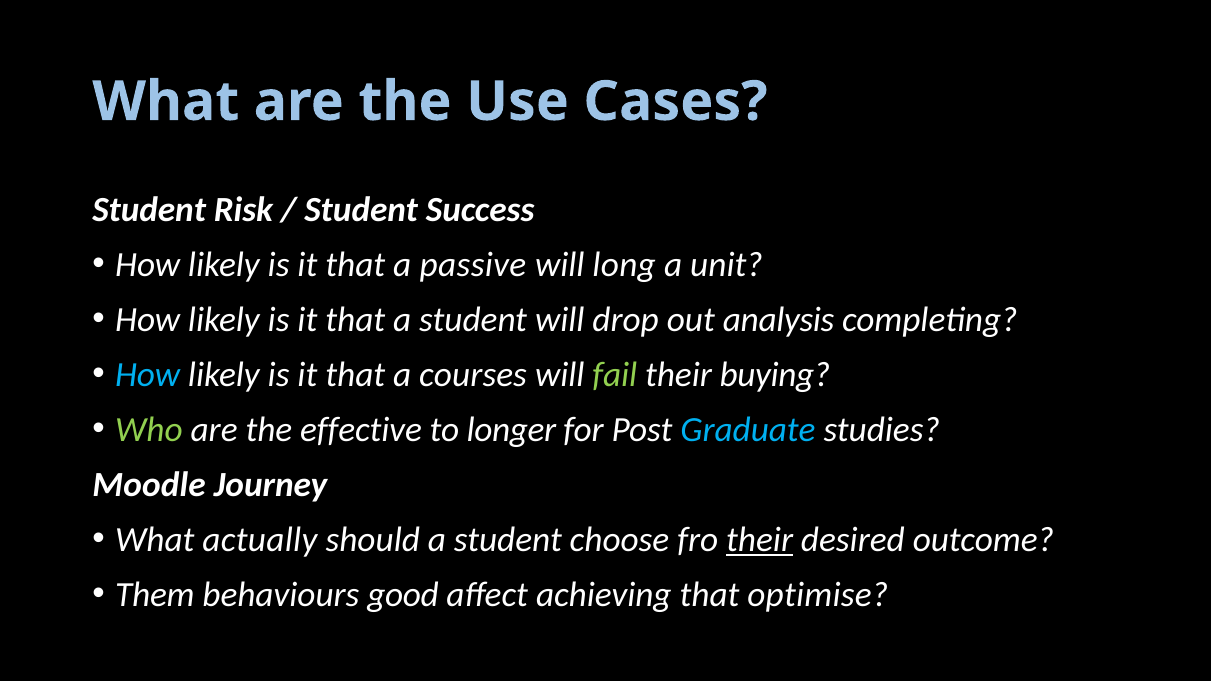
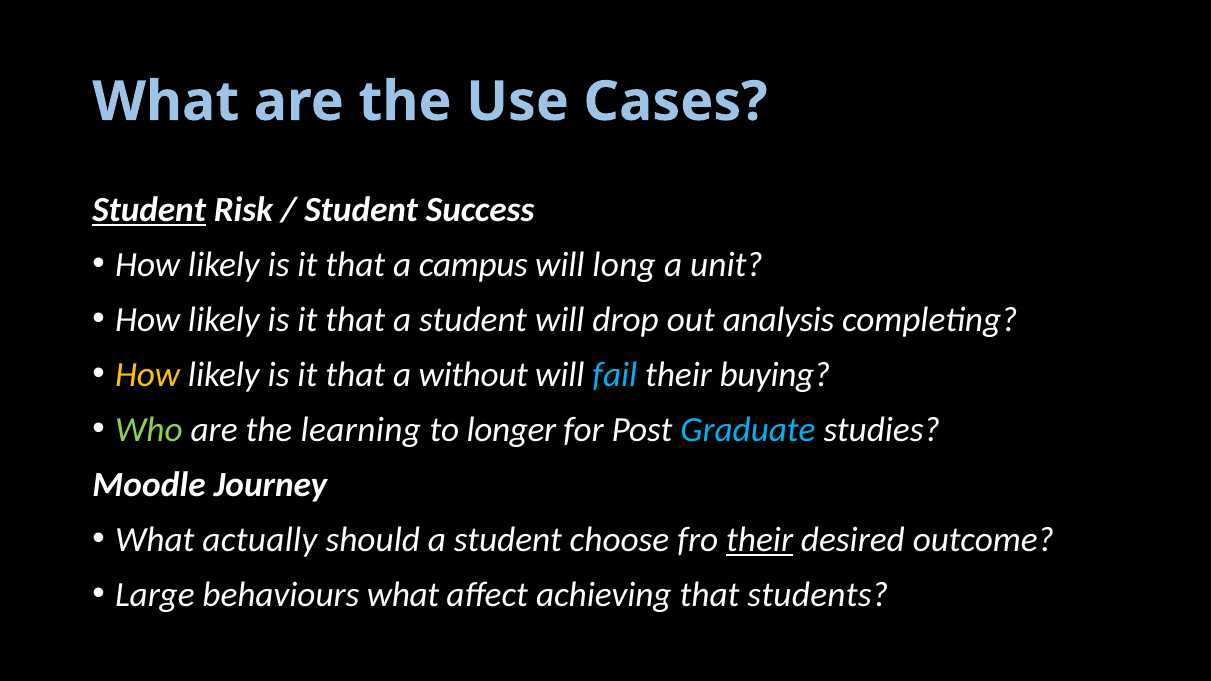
Student underline: none -> present (149, 210)
passive: passive -> campus (473, 265)
How colour: light blue -> yellow (148, 375)
courses: courses -> without (473, 375)
fail colour: light green -> light blue (615, 375)
effective: effective -> learning (361, 430)
Them: Them -> Large (155, 595)
behaviours good: good -> what (403, 595)
optimise: optimise -> students (818, 595)
